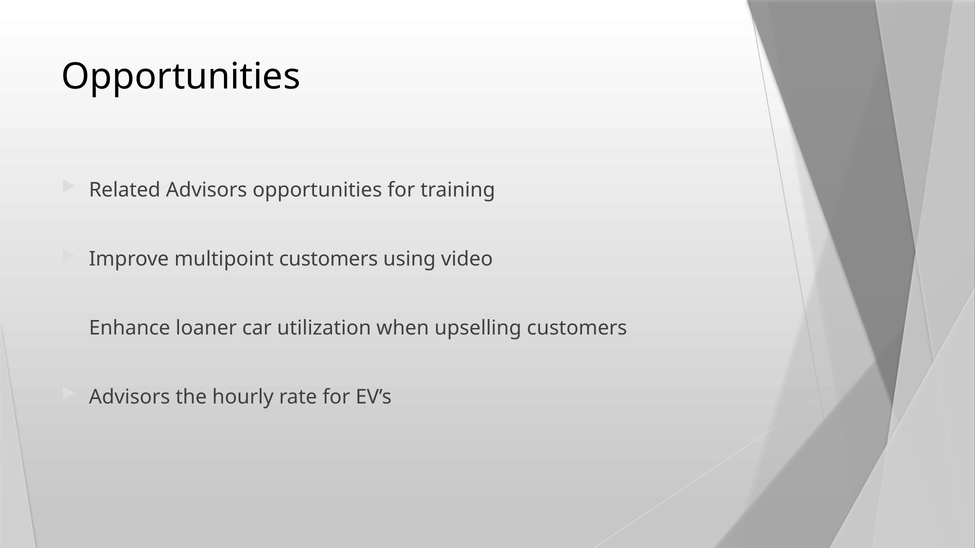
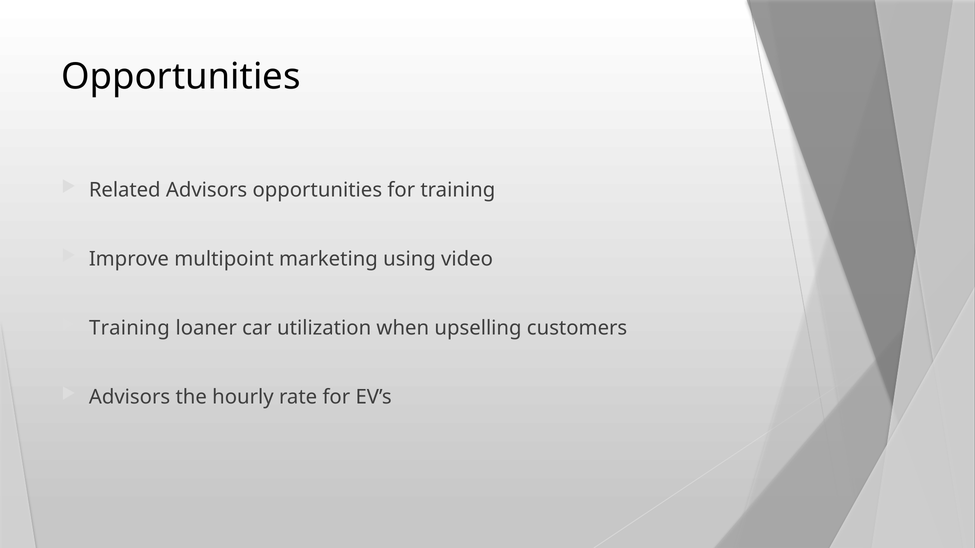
multipoint customers: customers -> marketing (328, 259)
Enhance: Enhance -> Training (129, 328)
